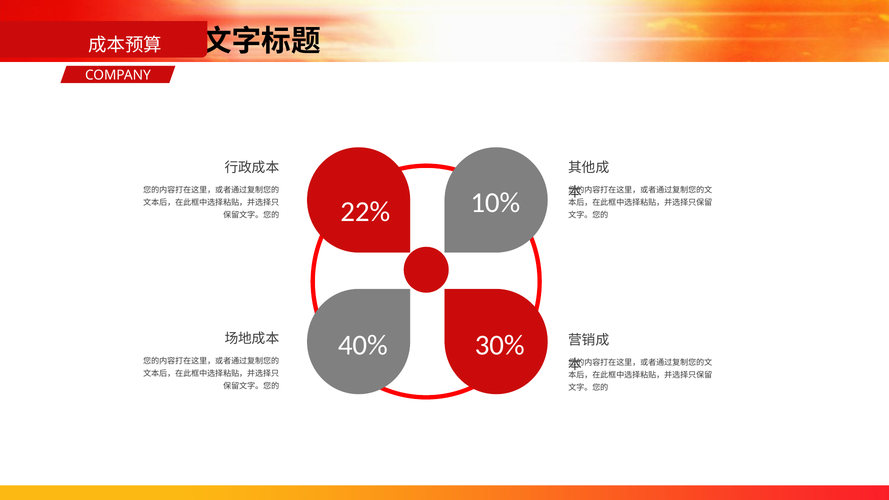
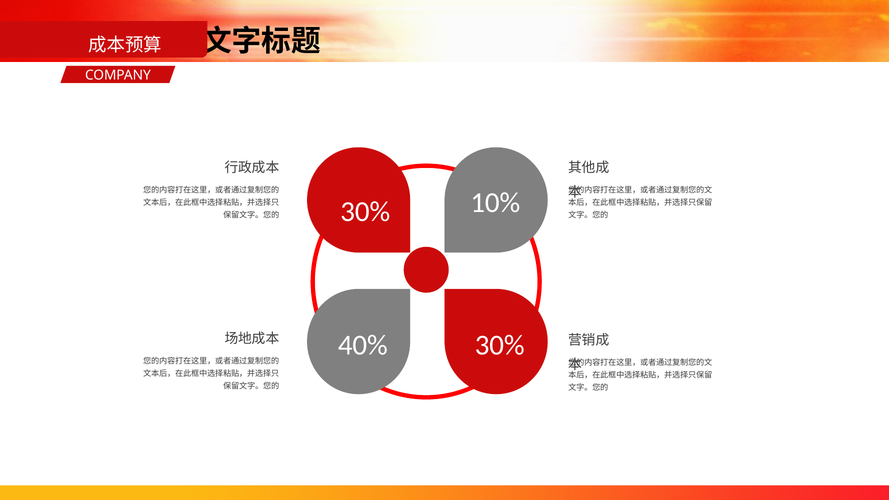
22%: 22% -> 30% (365, 212)
